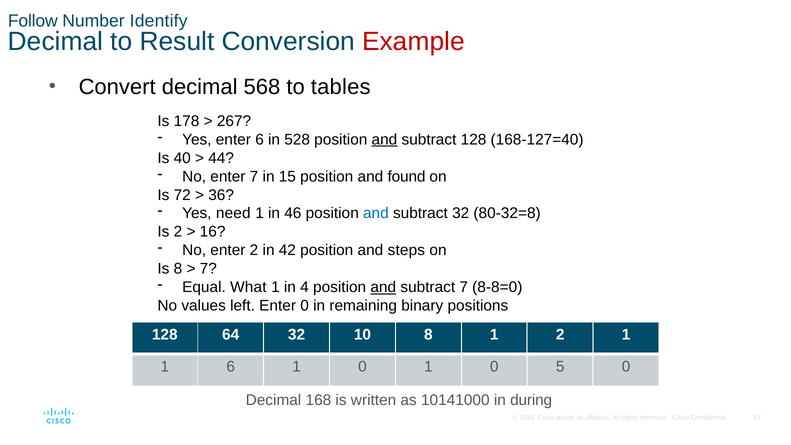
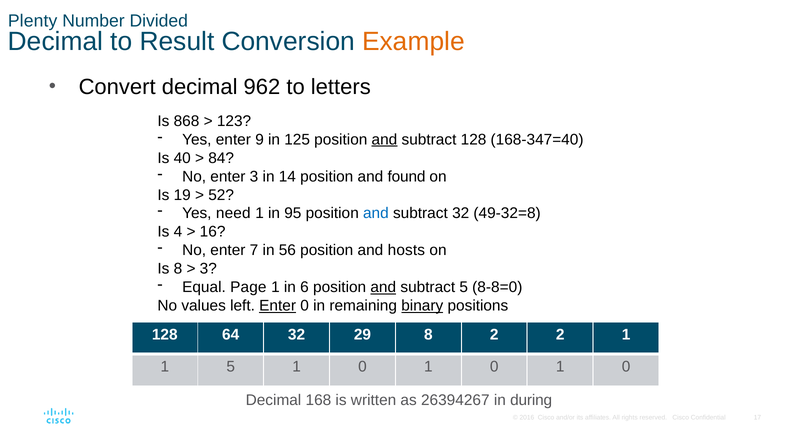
Follow: Follow -> Plenty (33, 21)
Identify: Identify -> Divided (159, 21)
Example colour: red -> orange (414, 42)
568: 568 -> 962 (262, 87)
tables: tables -> letters (341, 87)
178: 178 -> 868 (186, 121)
267: 267 -> 123 (234, 121)
enter 6: 6 -> 9 (260, 140)
528: 528 -> 125 (297, 140)
168-127=40: 168-127=40 -> 168-347=40 (537, 140)
44: 44 -> 84 (221, 158)
enter 7: 7 -> 3 (254, 176)
15: 15 -> 14 (287, 176)
72: 72 -> 19 (182, 195)
36: 36 -> 52 (221, 195)
46: 46 -> 95 (293, 213)
80-32=8: 80-32=8 -> 49-32=8 (507, 213)
Is 2: 2 -> 4 (178, 232)
enter 2: 2 -> 7 (254, 250)
42: 42 -> 56 (287, 250)
steps: steps -> hosts (406, 250)
7: 7 -> 3 (208, 269)
What: What -> Page (248, 287)
4: 4 -> 6 (304, 287)
subtract 7: 7 -> 5 (464, 287)
Enter underline: none -> present (278, 306)
binary underline: none -> present (422, 306)
10: 10 -> 29 (362, 335)
8 1: 1 -> 2 (494, 335)
1 6: 6 -> 5 (231, 367)
0 1 0 5: 5 -> 1 (560, 367)
10141000: 10141000 -> 26394267 (455, 400)
